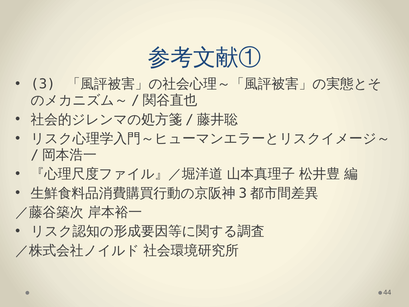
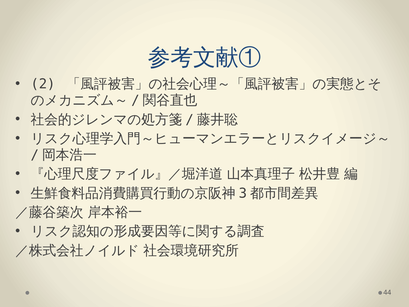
3: 3 -> 2 (43, 84)
